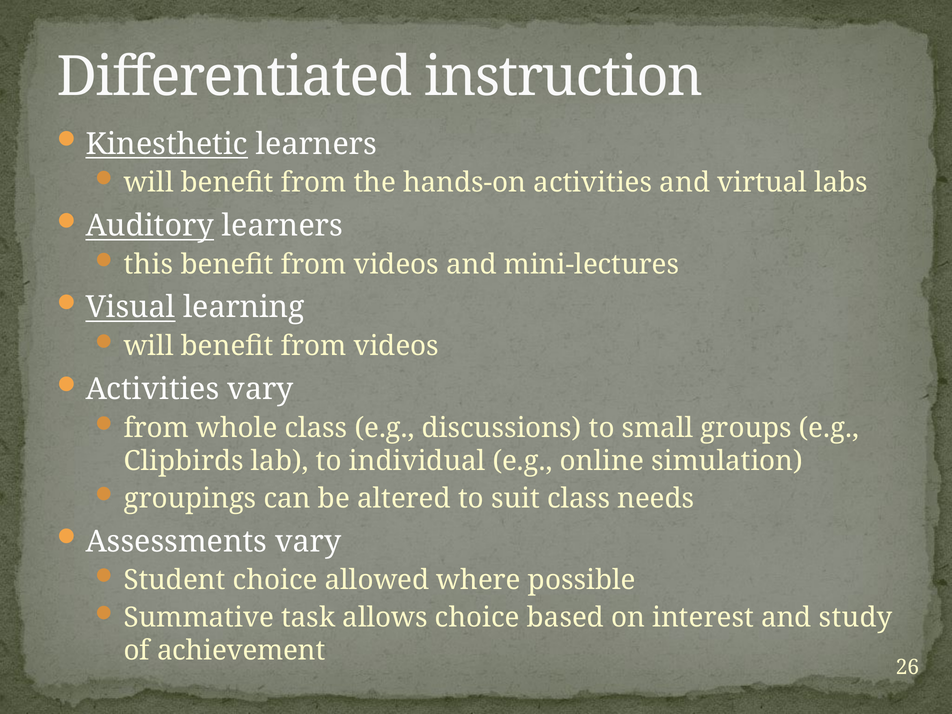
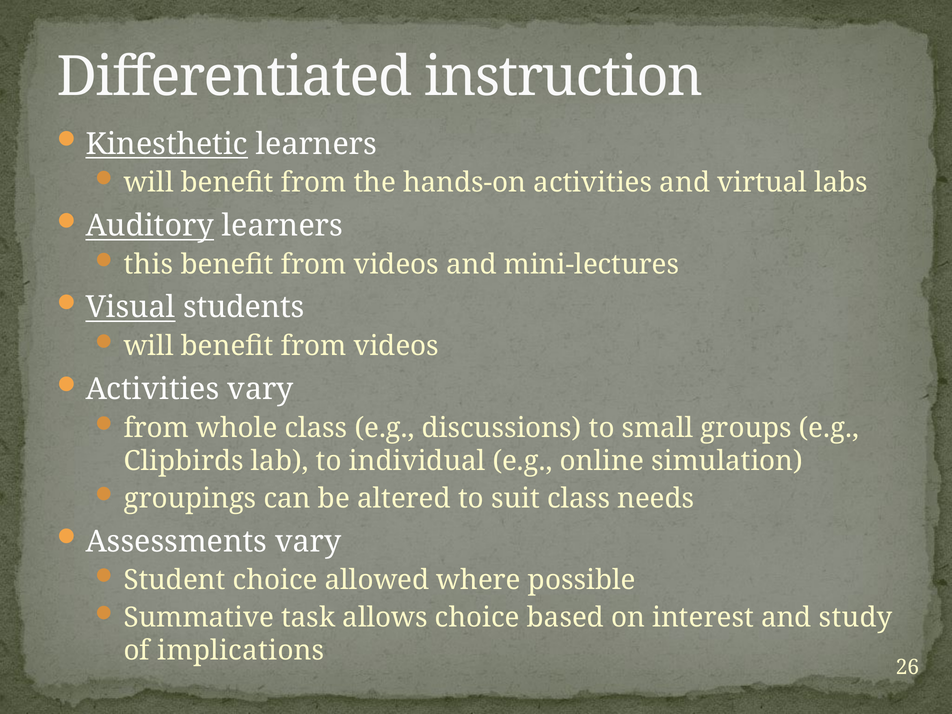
learning: learning -> students (244, 307)
achievement: achievement -> implications (241, 651)
